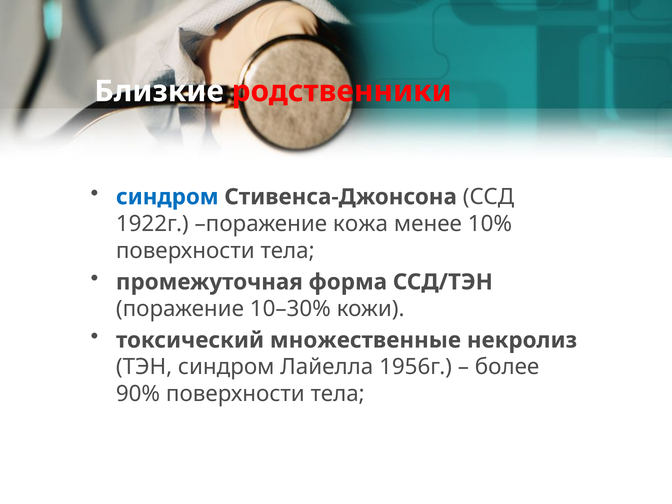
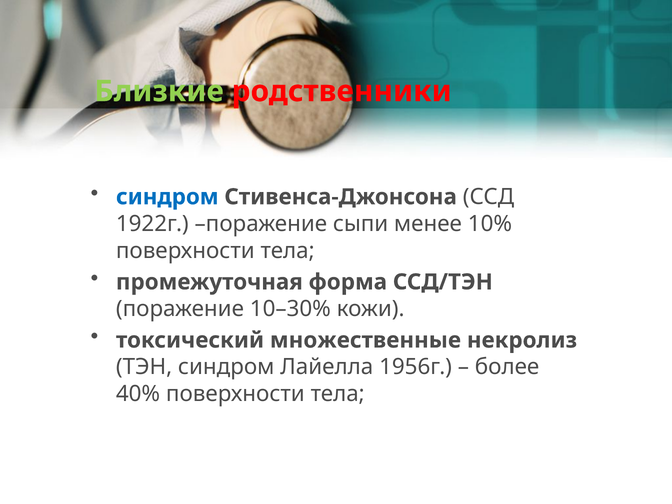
Близкие colour: white -> light green (159, 91)
кожа: кожа -> сыпи (361, 224)
90%: 90% -> 40% (138, 394)
